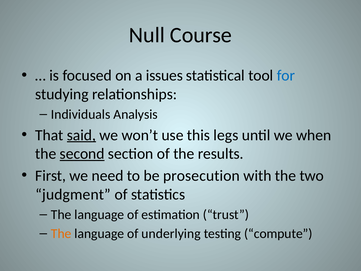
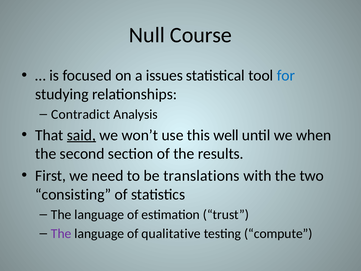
Individuals: Individuals -> Contradict (81, 114)
legs: legs -> well (226, 135)
second underline: present -> none (82, 154)
prosecution: prosecution -> translations (201, 176)
judgment: judgment -> consisting (73, 194)
The colour: orange -> purple (61, 233)
underlying: underlying -> qualitative (171, 233)
